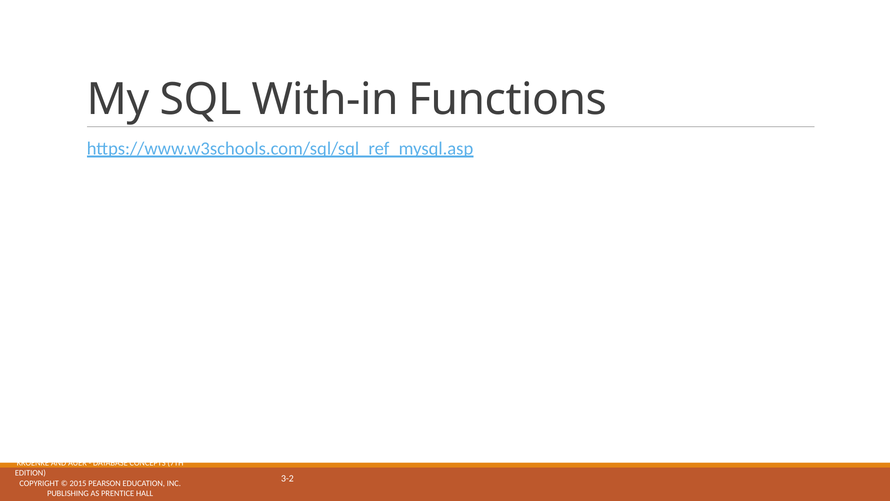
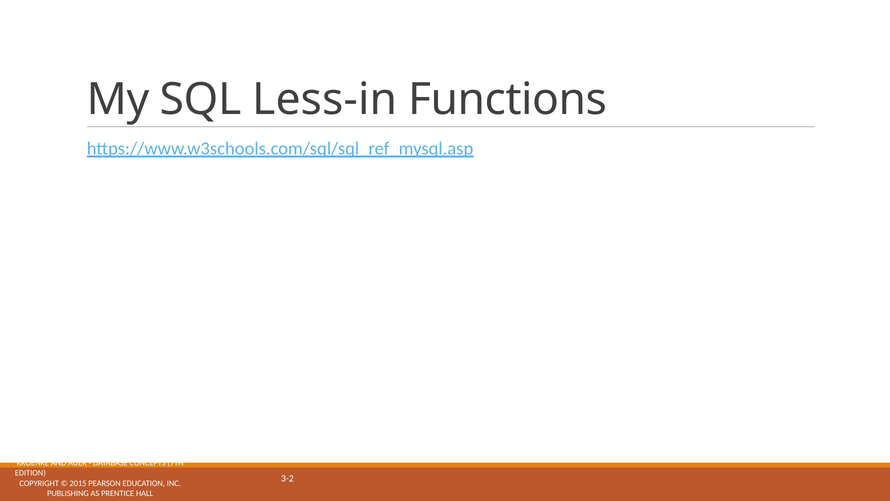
With-in: With-in -> Less-in (325, 100)
